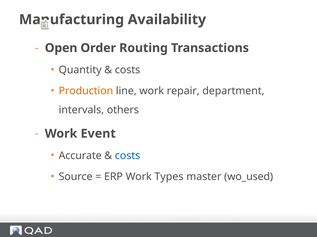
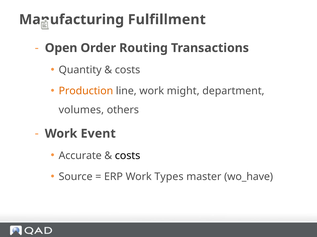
Availability: Availability -> Fulfillment (167, 20)
repair: repair -> might (183, 91)
intervals: intervals -> volumes (81, 110)
costs colour: blue -> black (128, 156)
wo_used: wo_used -> wo_have (249, 177)
